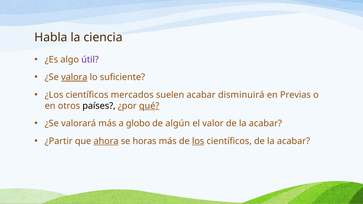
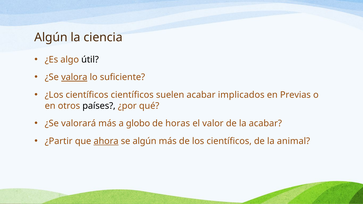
Habla: Habla -> Algún (51, 37)
útil colour: purple -> black (90, 60)
científicos mercados: mercados -> científicos (132, 95)
disminuirá: disminuirá -> implicados (241, 95)
qué underline: present -> none (149, 106)
algún: algún -> horas (178, 124)
se horas: horas -> algún (145, 141)
los underline: present -> none (198, 141)
científicos de la acabar: acabar -> animal (293, 141)
